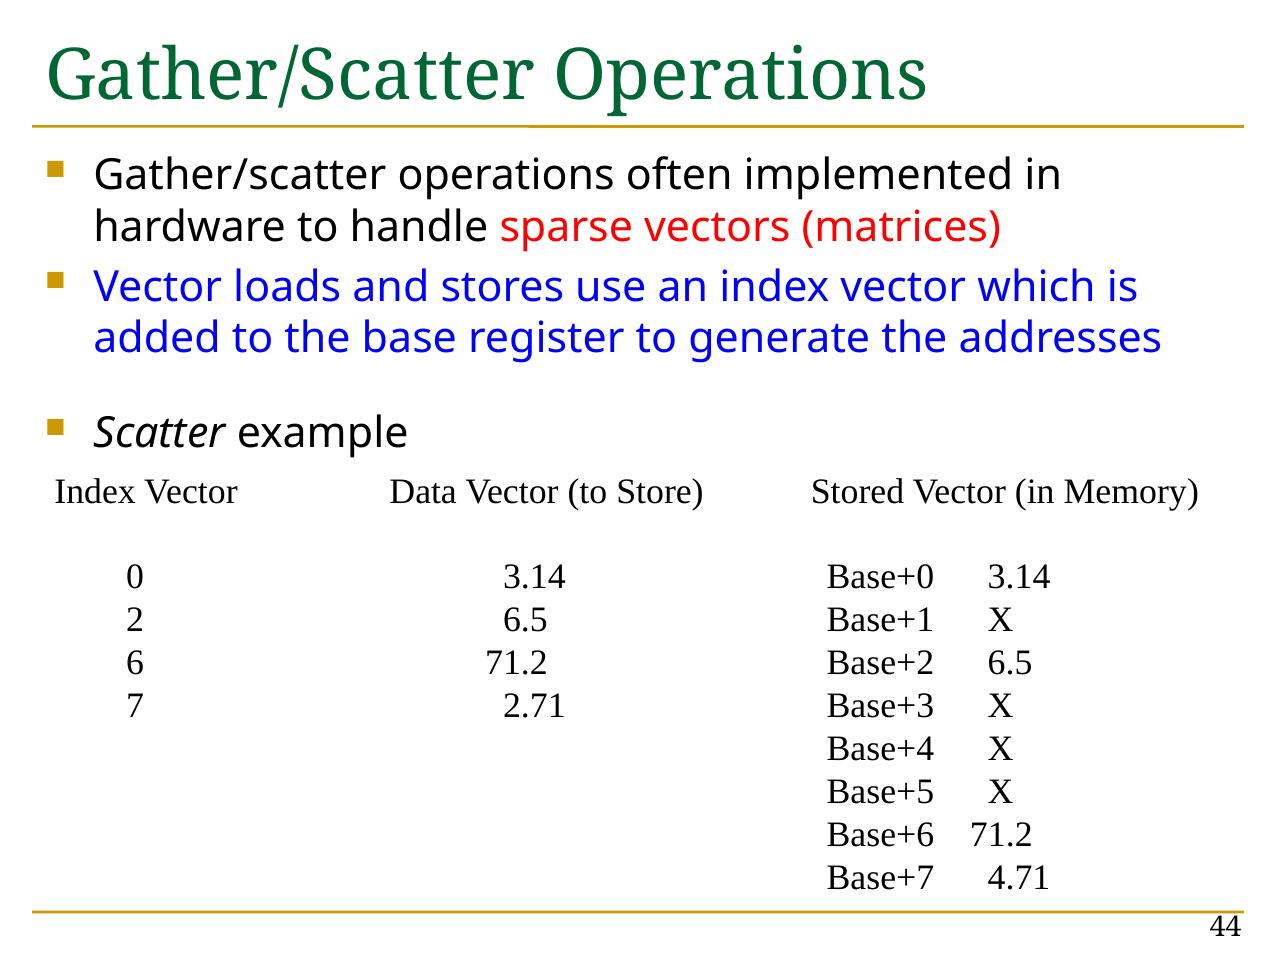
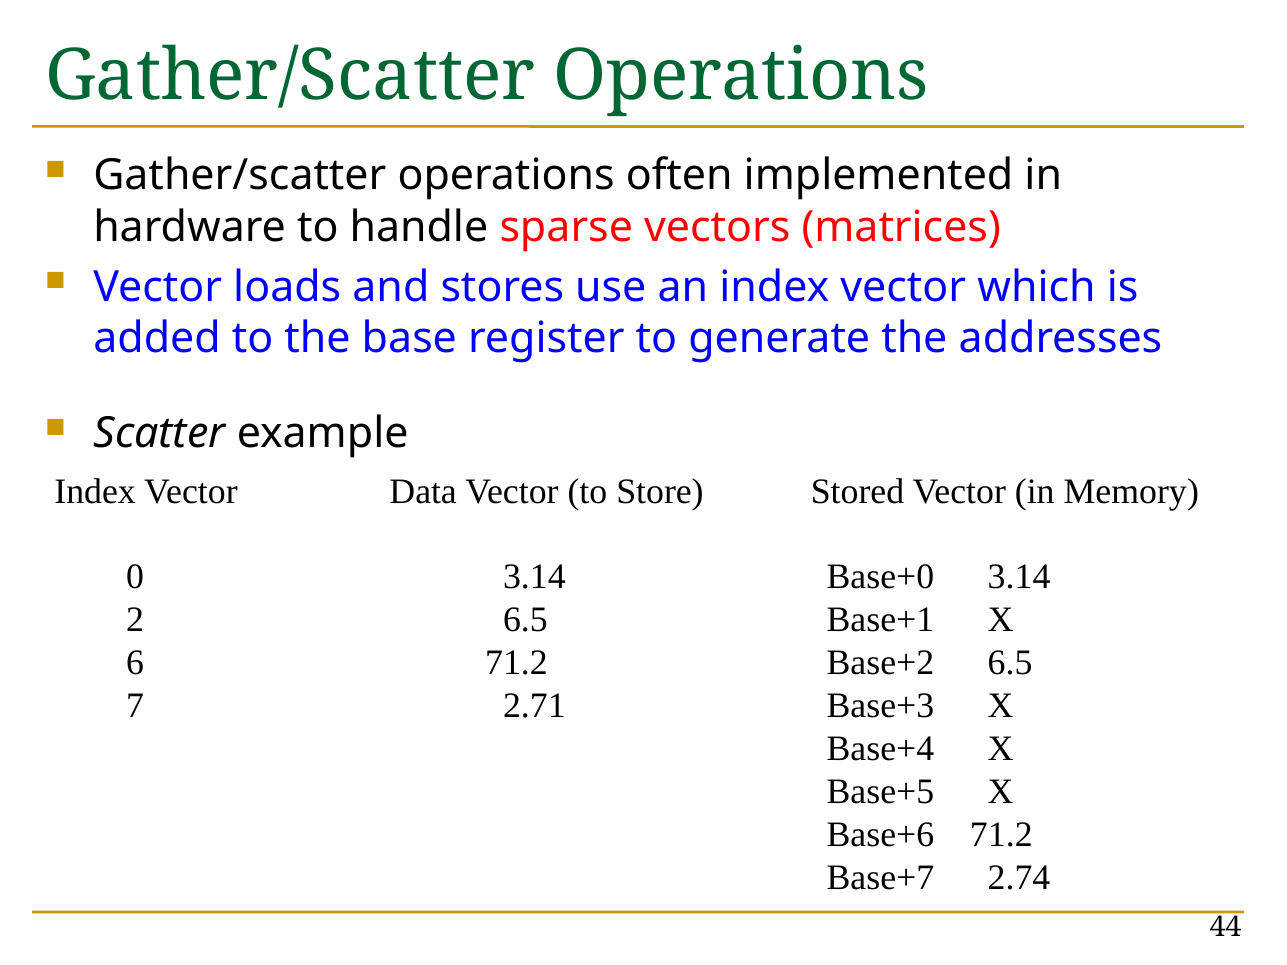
4.71: 4.71 -> 2.74 (1019, 878)
